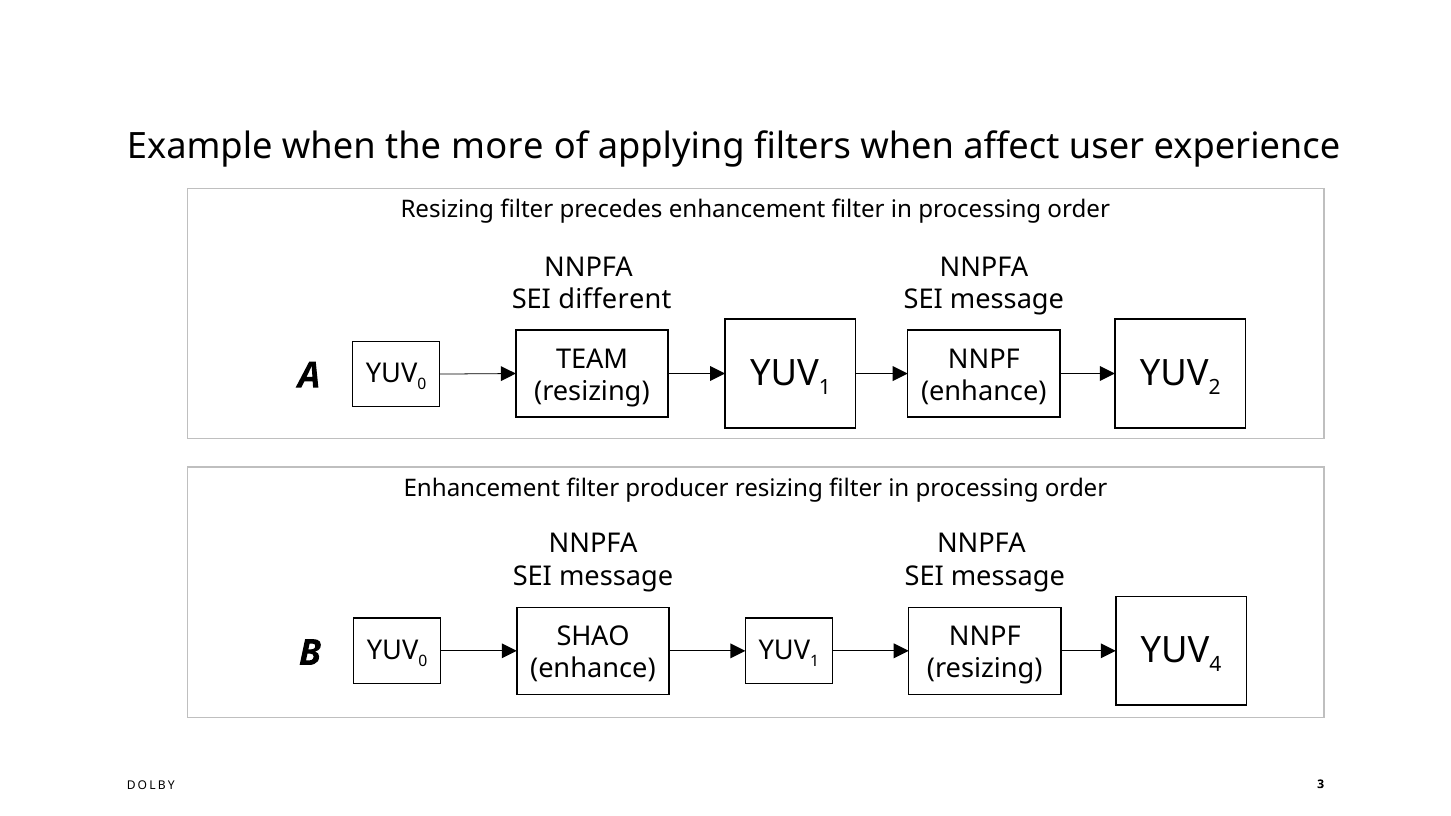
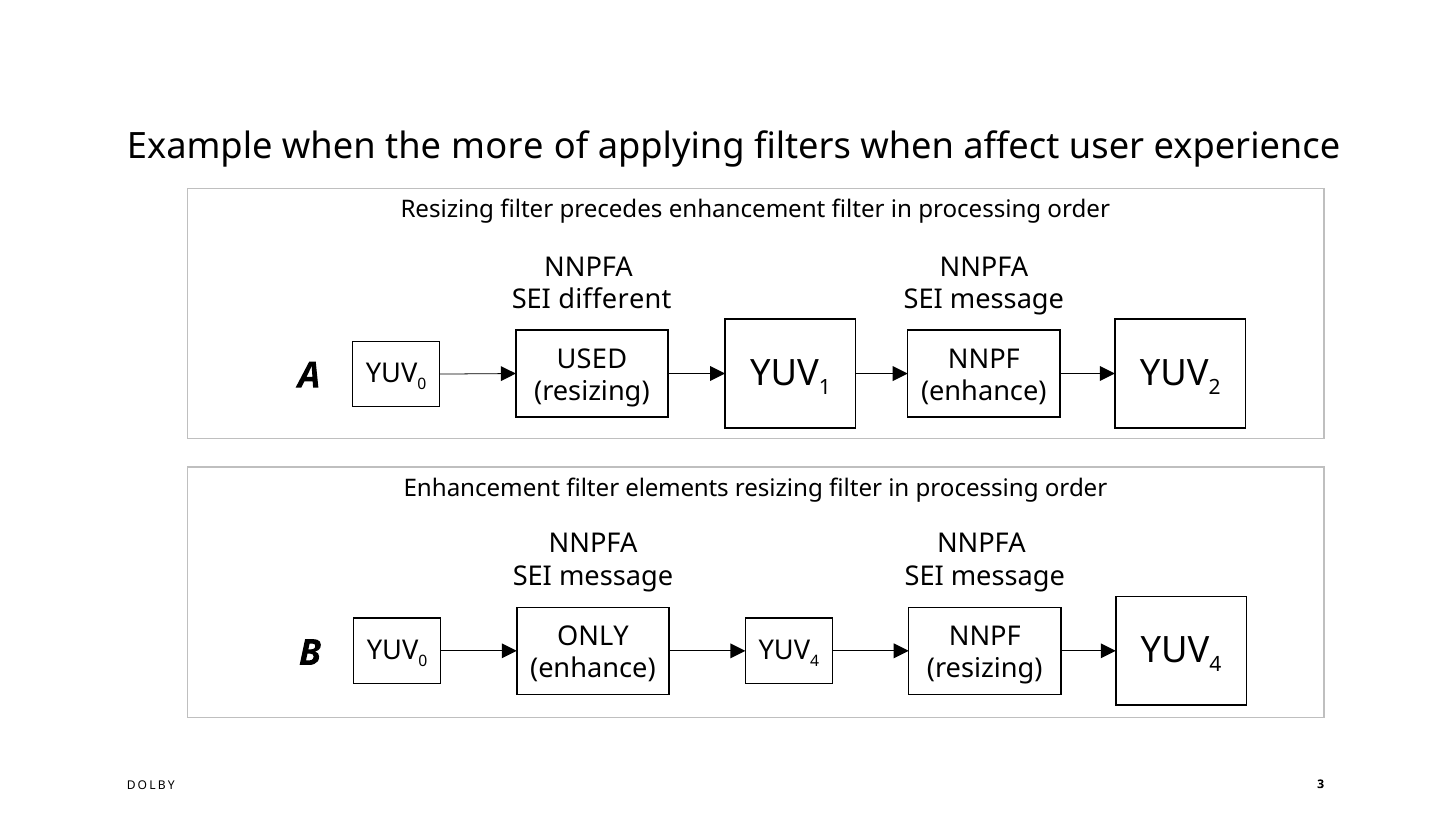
TEAM: TEAM -> USED (592, 359)
producer: producer -> elements (677, 489)
SHAO: SHAO -> ONLY (593, 637)
1: 1 -> 4 (815, 661)
